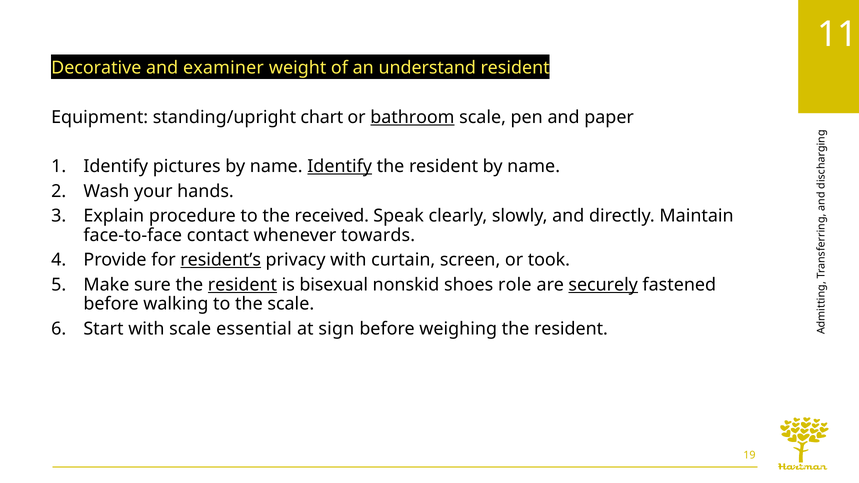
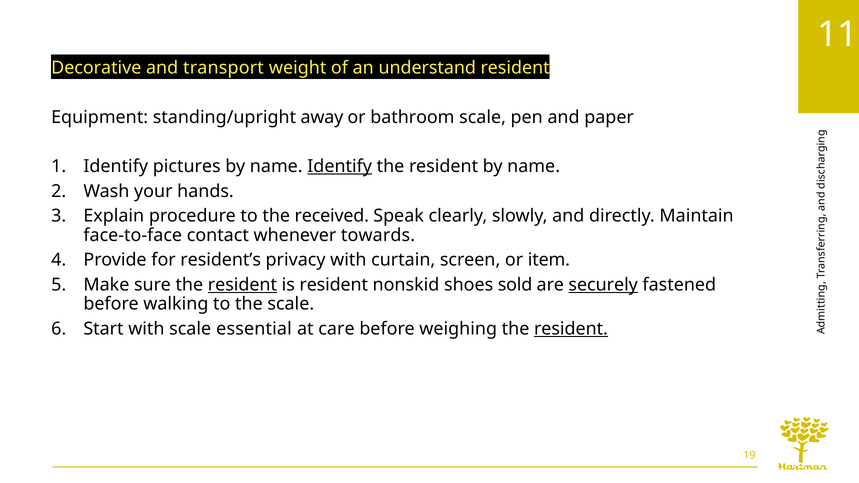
examiner: examiner -> transport (223, 68)
chart: chart -> away (322, 117)
bathroom underline: present -> none (412, 117)
resident’s underline: present -> none (221, 260)
took: took -> item (549, 260)
is bisexual: bisexual -> resident (334, 285)
role: role -> sold (515, 285)
sign: sign -> care (336, 329)
resident underline: none -> present (571, 329)
